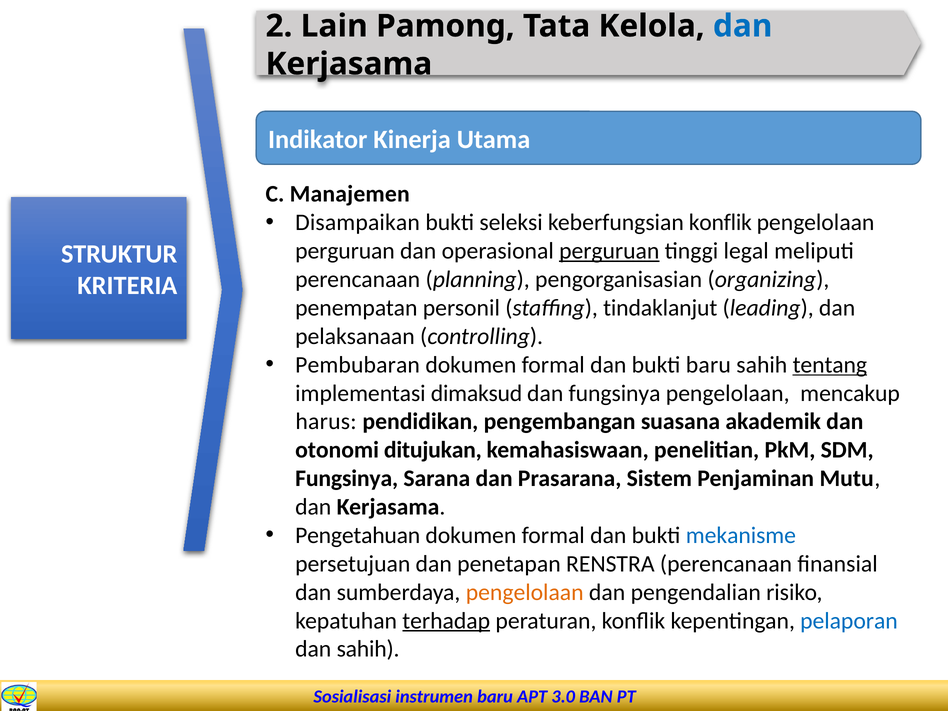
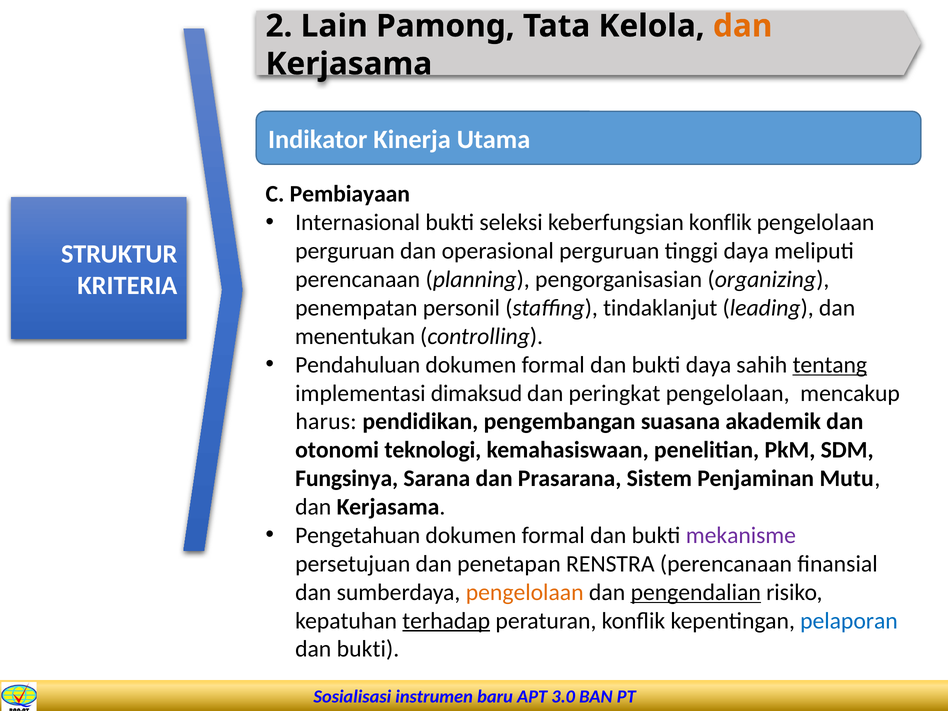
dan colour: blue -> orange (743, 26)
Manajemen: Manajemen -> Pembiayaan (350, 194)
Disampaikan: Disampaikan -> Internasional (358, 223)
perguruan underline: present -> none (609, 251)
tinggi legal: legal -> daya (746, 251)
pelaksanaan: pelaksanaan -> menentukan (355, 336)
Pembubaran: Pembubaran -> Pendahuluan (358, 365)
bukti baru: baru -> daya (709, 365)
dan fungsinya: fungsinya -> peringkat (614, 393)
ditujukan: ditujukan -> teknologi (433, 450)
mekanisme colour: blue -> purple (741, 535)
pengendalian underline: none -> present (696, 592)
sahih: sahih -> bukti (368, 649)
